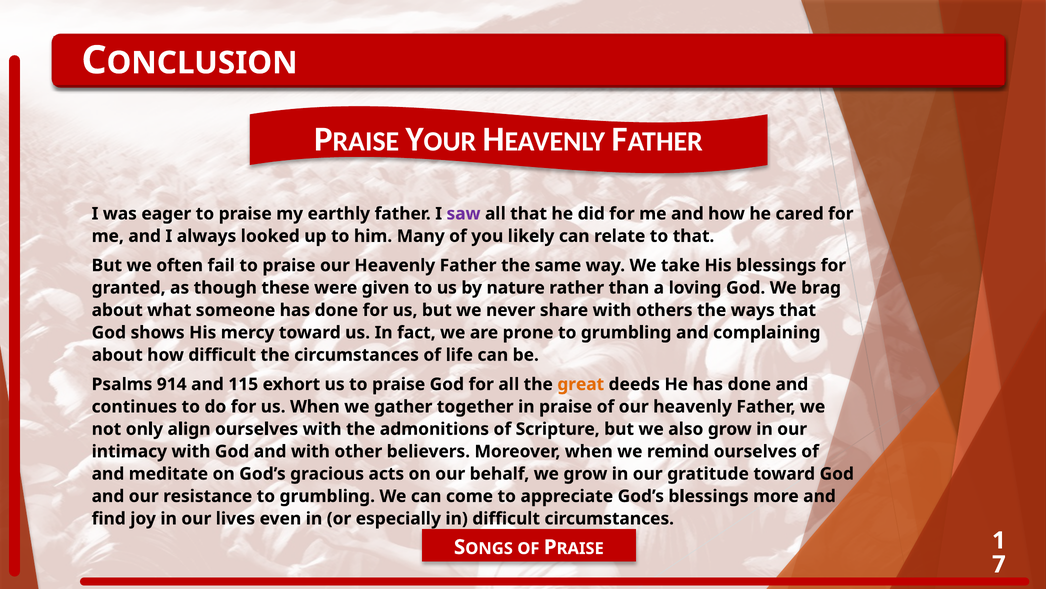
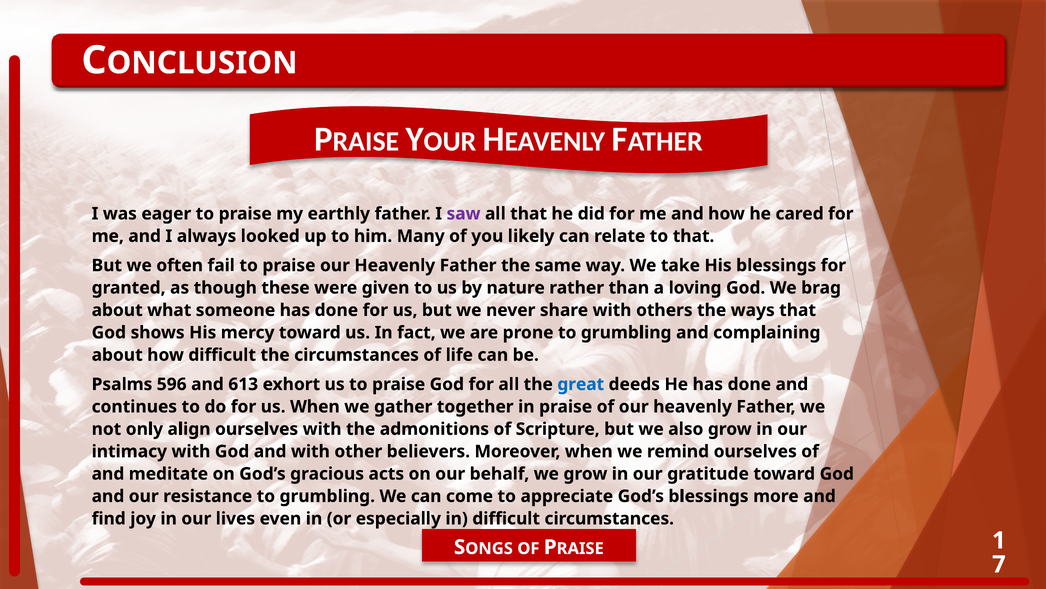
914: 914 -> 596 (172, 384)
115: 115 -> 613 (243, 384)
great colour: orange -> blue (581, 384)
